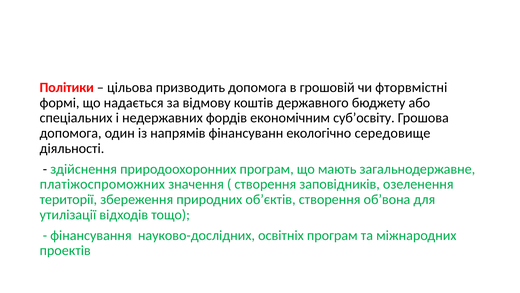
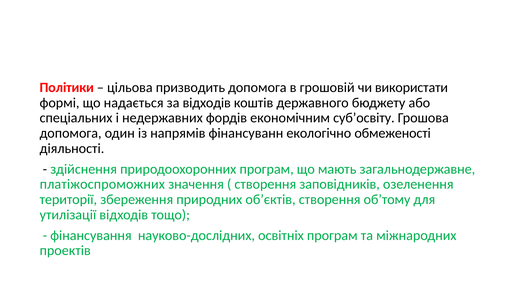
фторвмістні: фторвмістні -> використати (411, 87)
за відмову: відмову -> відходів (207, 103)
середовище: середовище -> обмеженості (393, 133)
об’вона: об’вона -> об’тому (387, 199)
